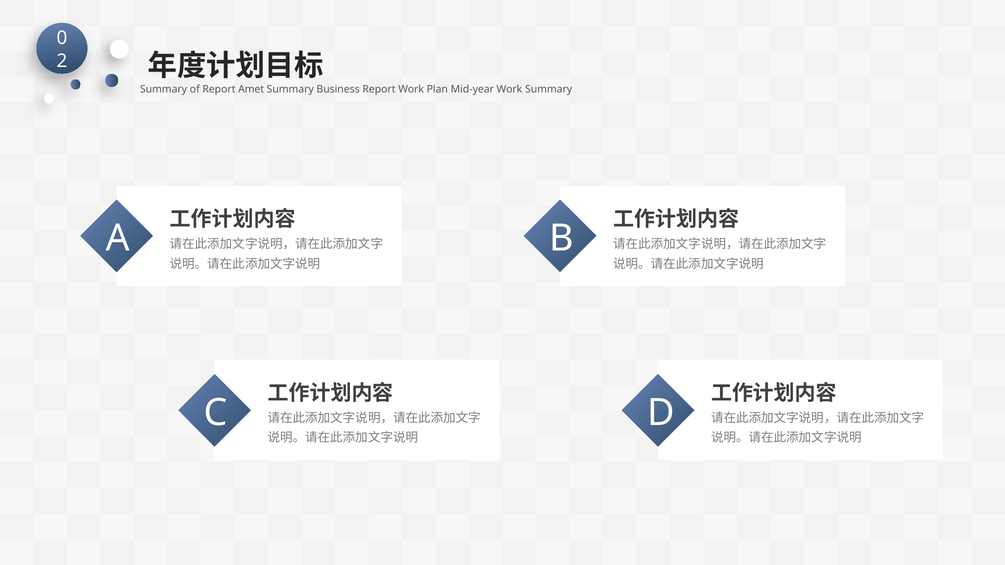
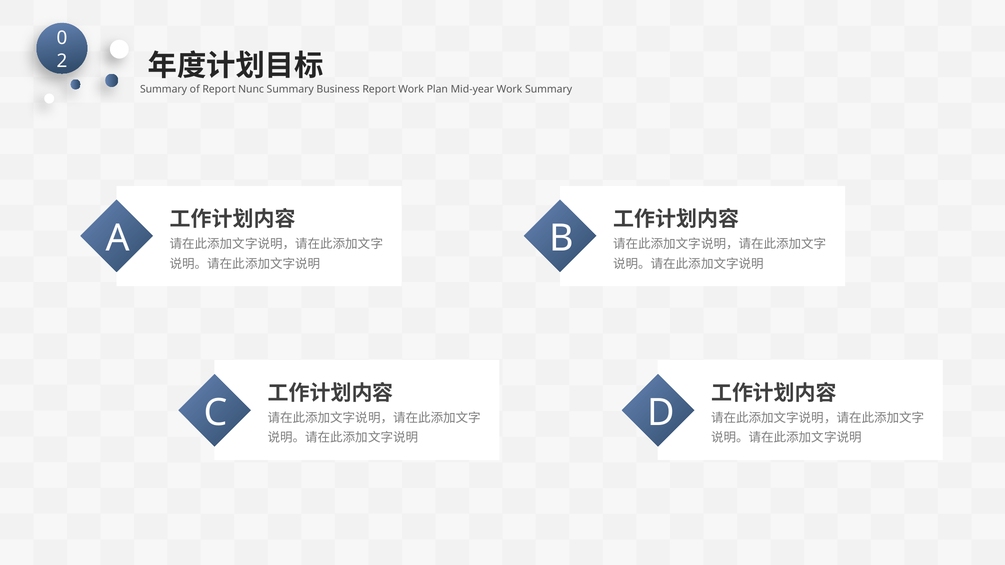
Amet: Amet -> Nunc (251, 89)
